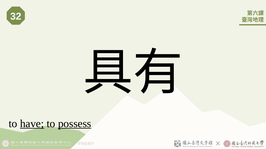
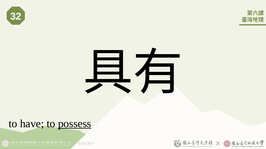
have underline: present -> none (32, 124)
